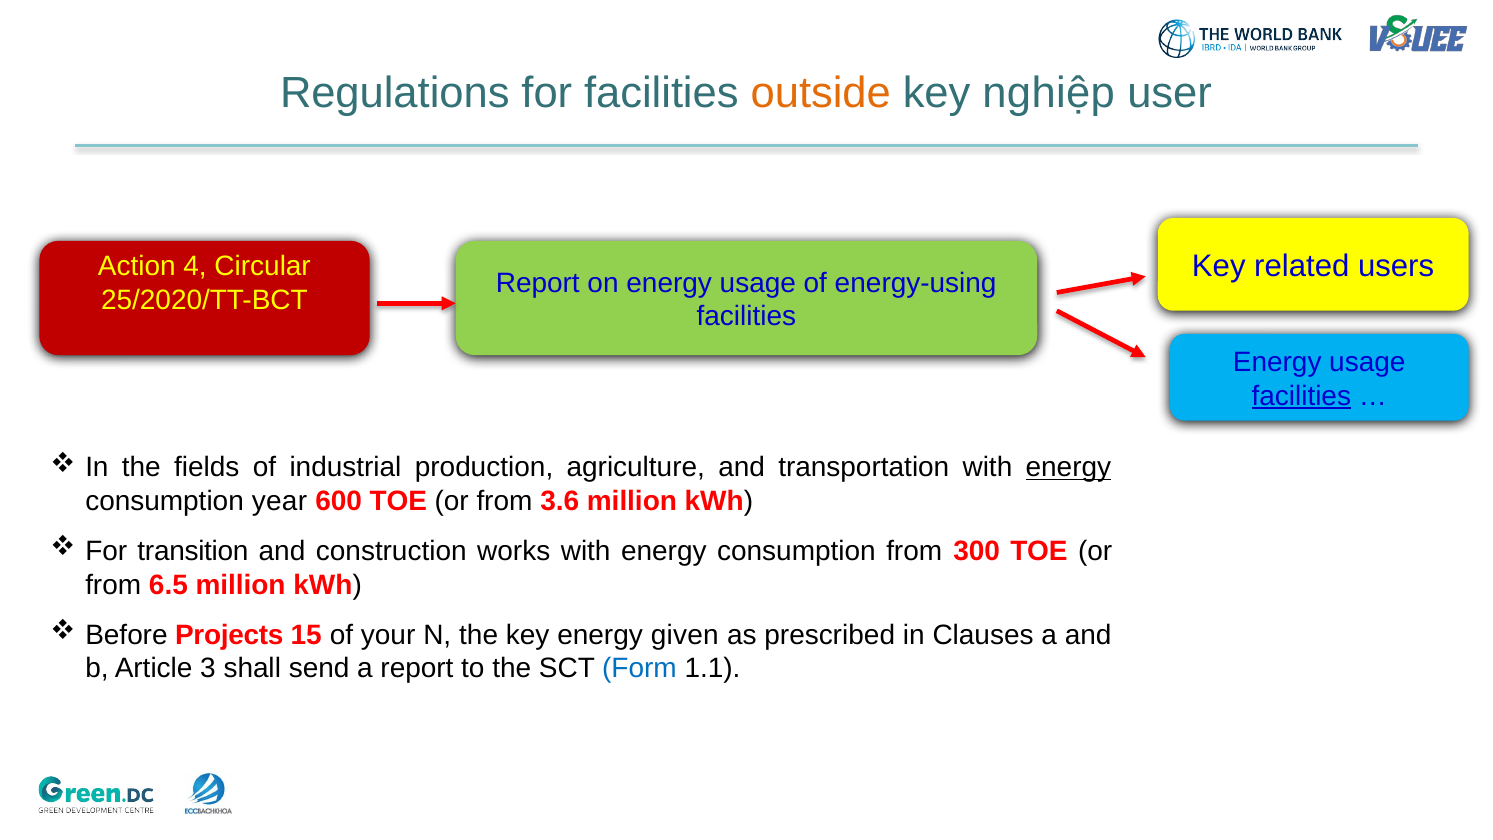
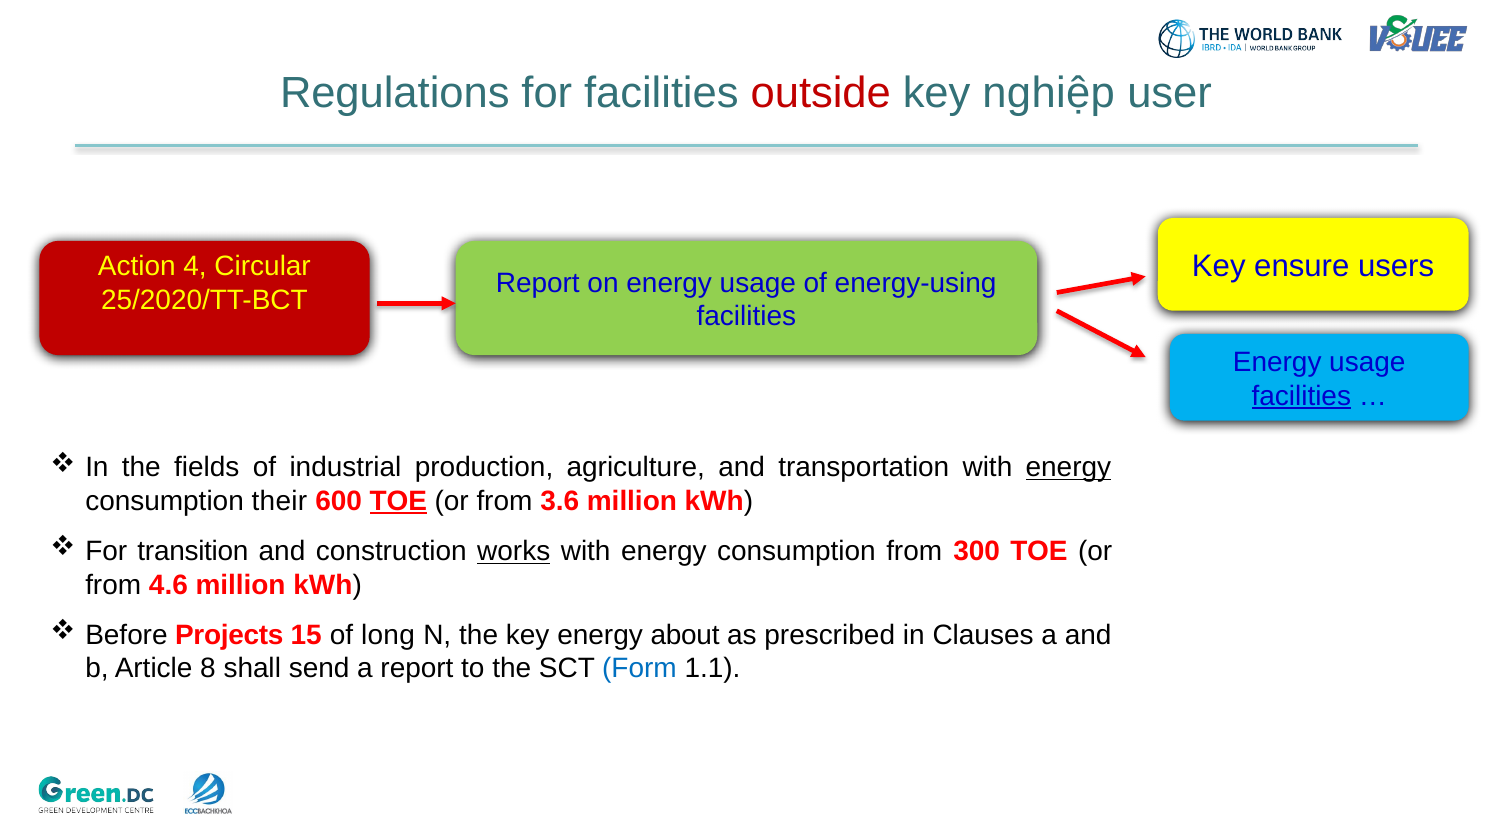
outside colour: orange -> red (821, 93)
related: related -> ensure (1302, 266)
year: year -> their (279, 501)
TOE underline: none -> present (398, 501)
works underline: none -> present (514, 551)
6.5: 6.5 -> 4.6 (168, 585)
your: your -> long (388, 635)
given: given -> about (685, 635)
3: 3 -> 8 (208, 669)
